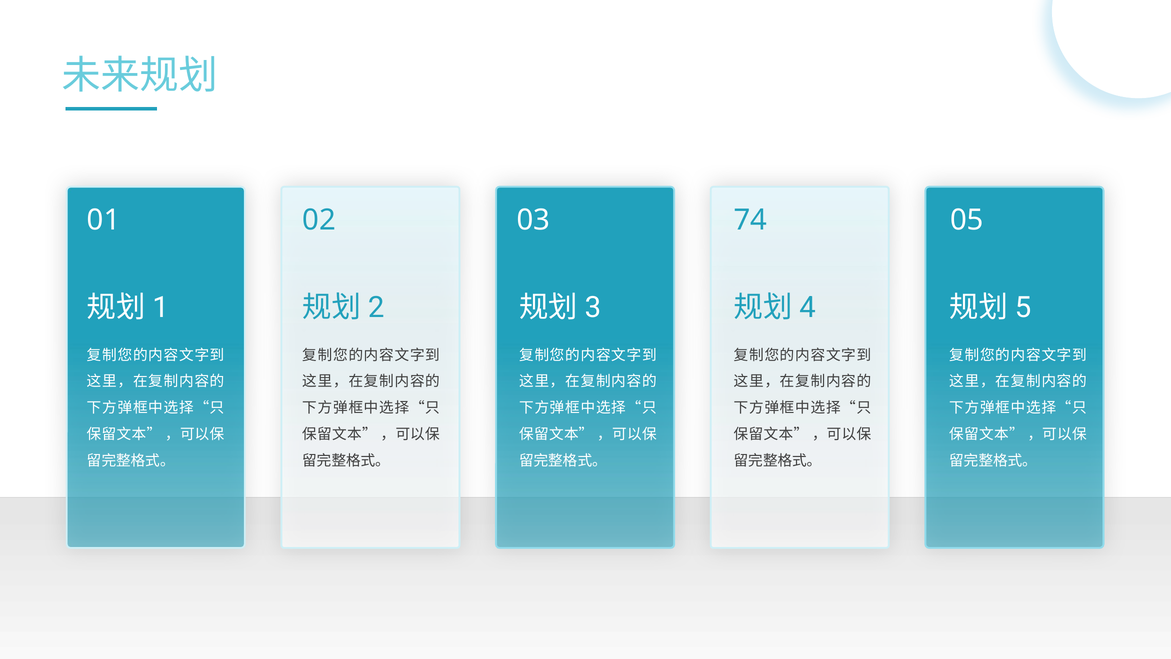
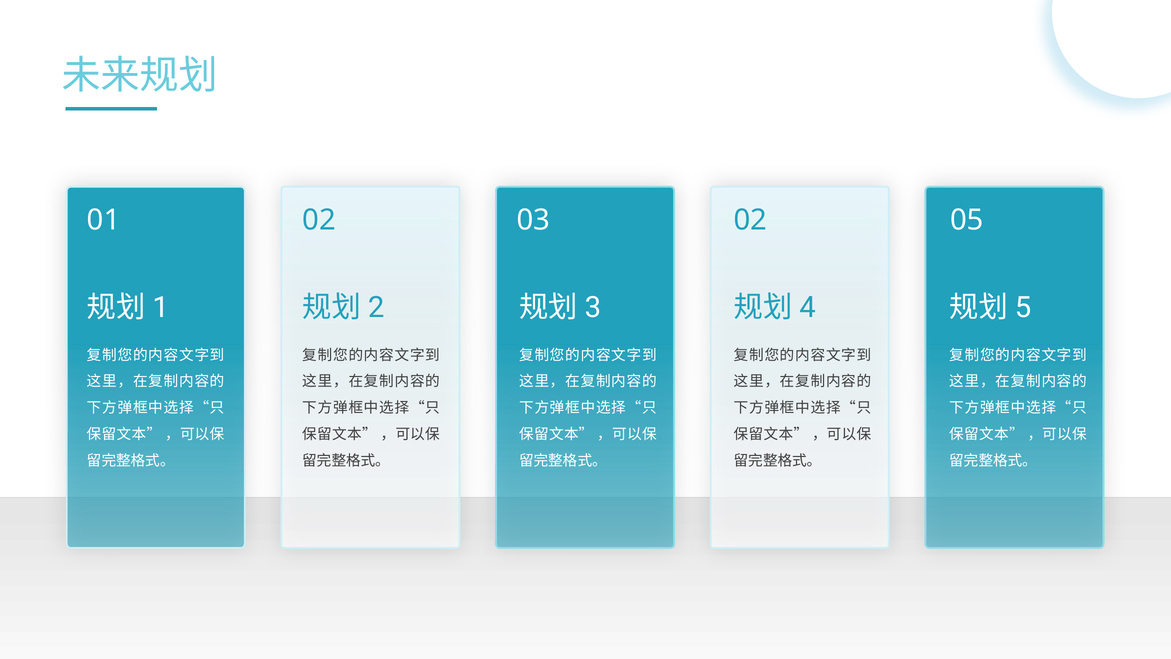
03 74: 74 -> 02 (750, 220)
